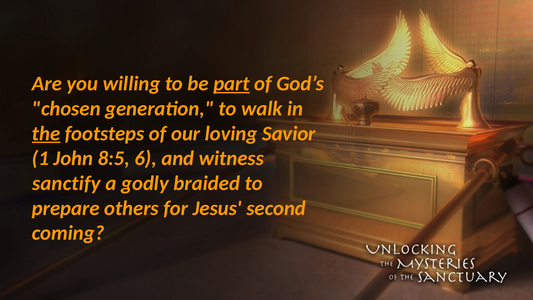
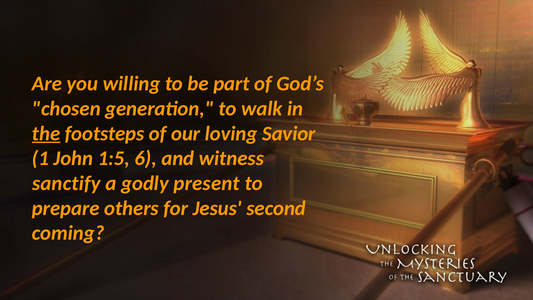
part underline: present -> none (231, 84)
8:5: 8:5 -> 1:5 (114, 158)
braided: braided -> present (207, 183)
